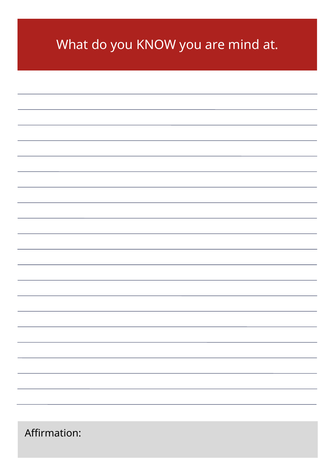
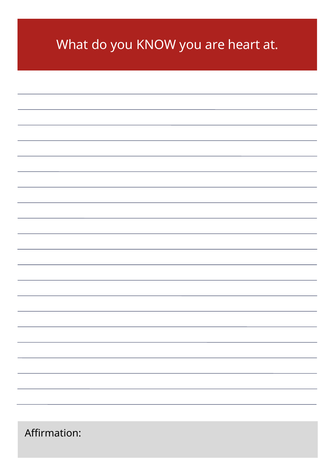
mind: mind -> heart (244, 45)
